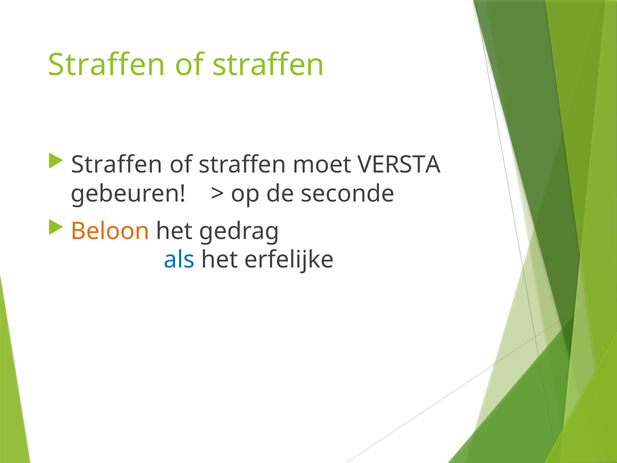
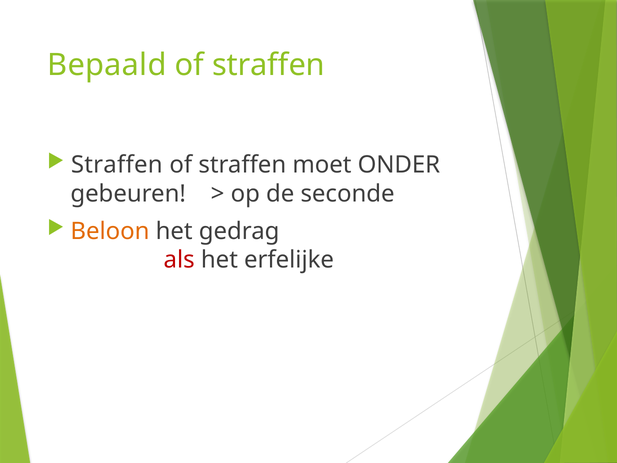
Straffen: Straffen -> Bepaald (107, 65)
VERSTA: VERSTA -> ONDER (399, 165)
als colour: blue -> red (179, 260)
